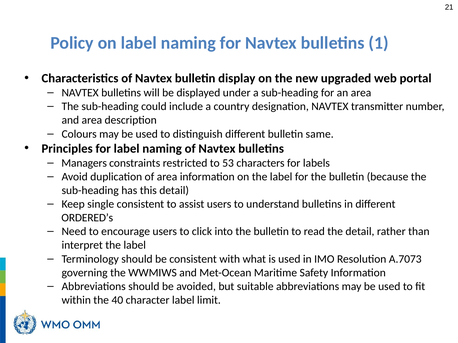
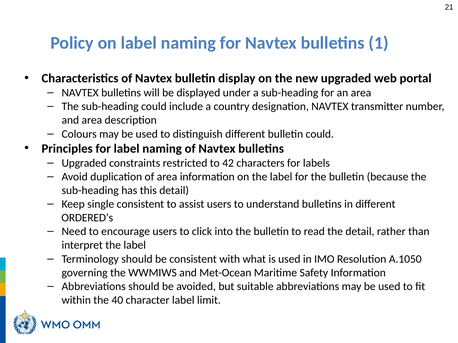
bulletin same: same -> could (320, 134)
Managers: Managers -> Upgraded (84, 163)
53: 53 -> 42 (228, 163)
A.7073: A.7073 -> A.1050 (405, 259)
